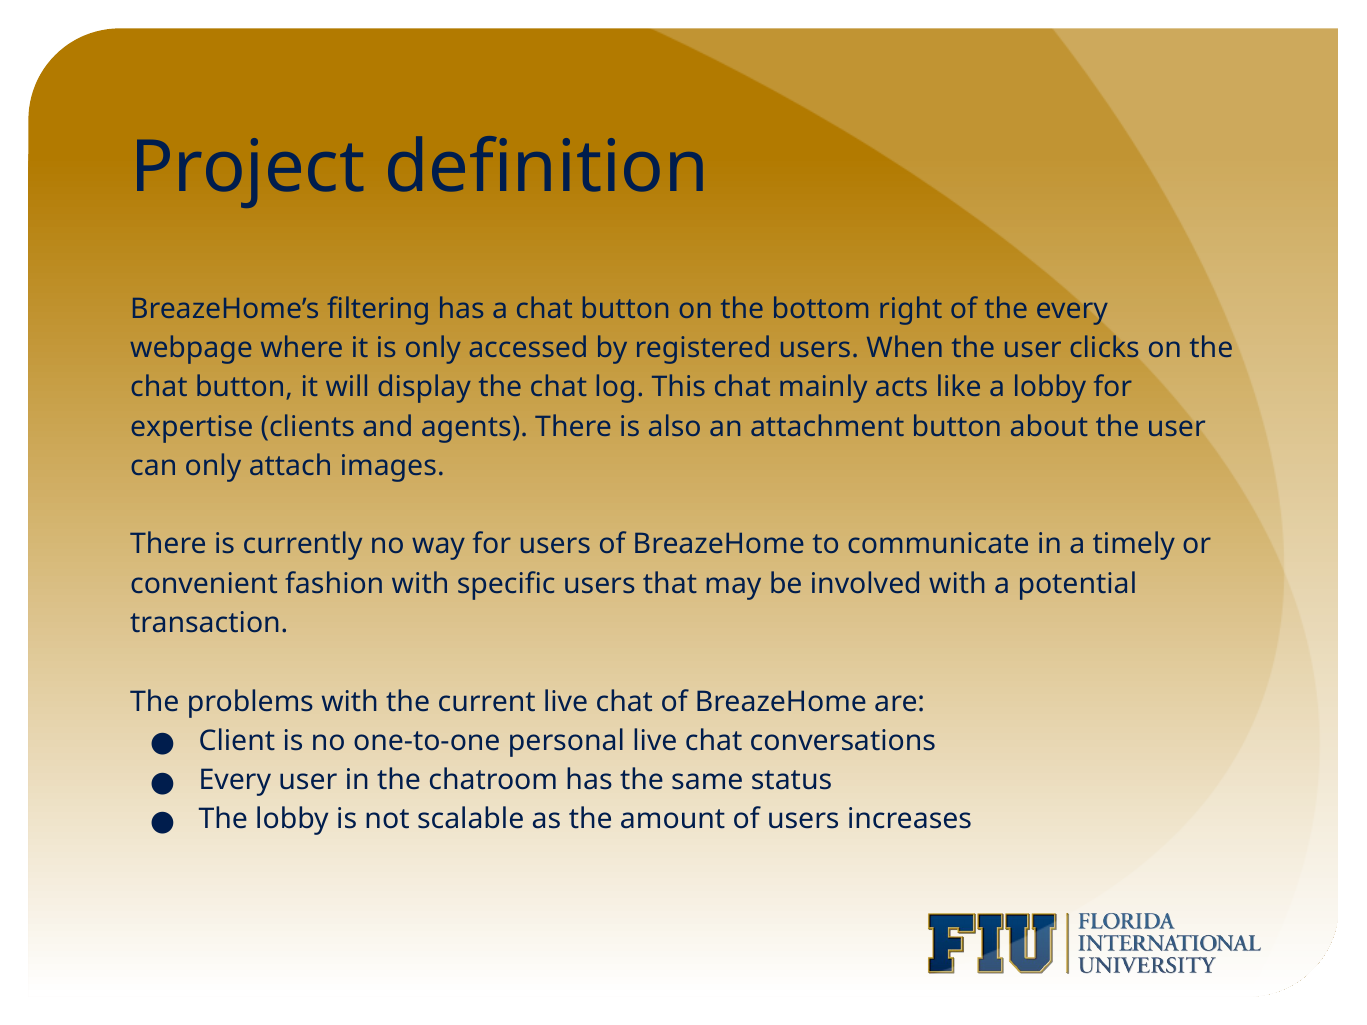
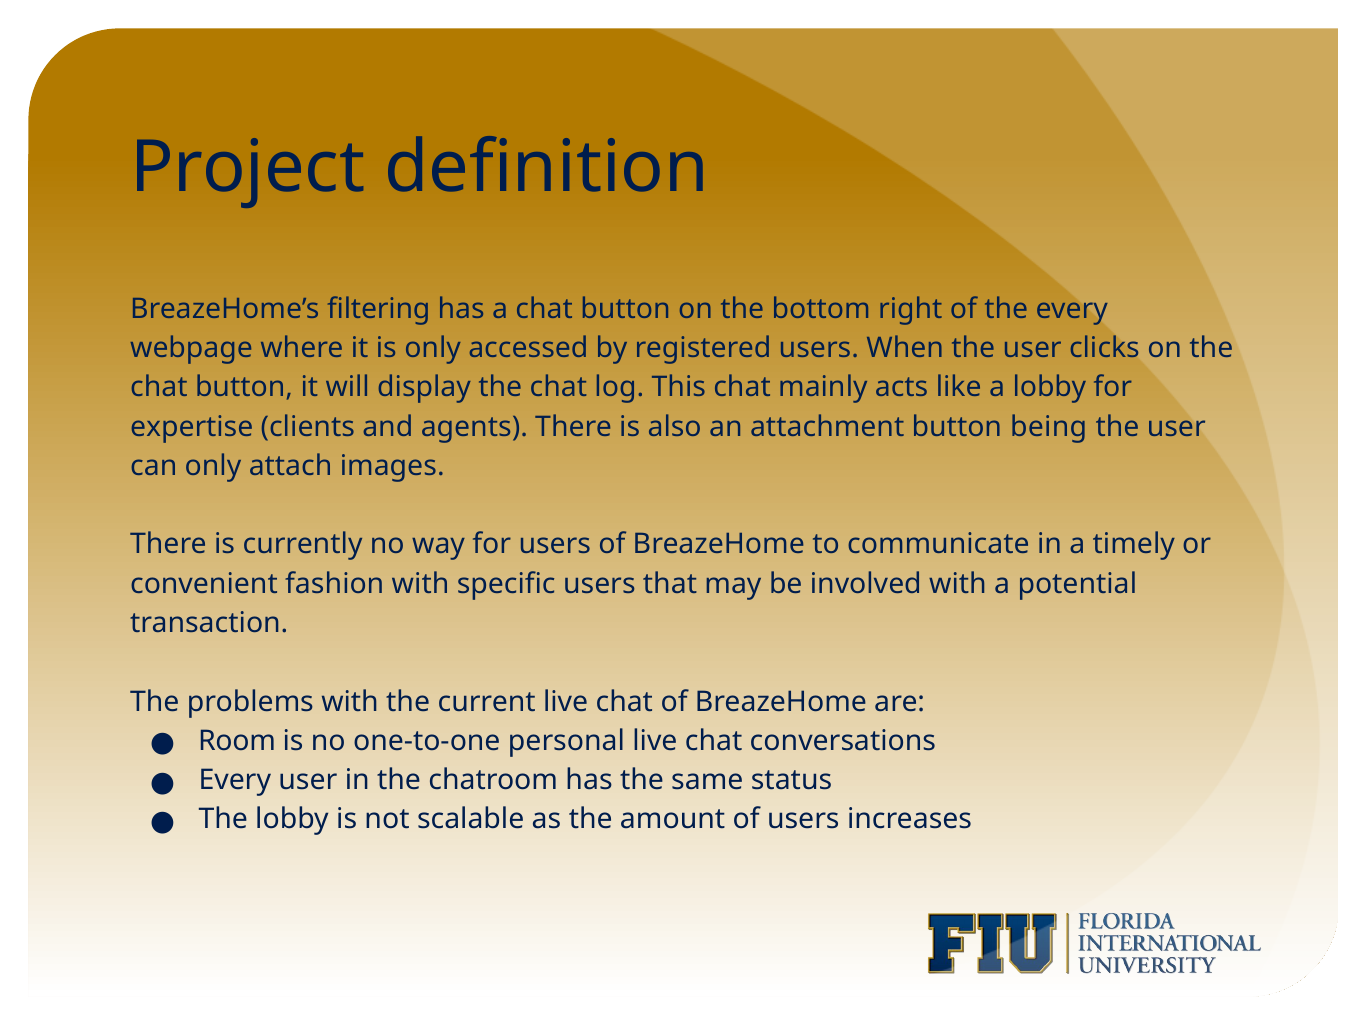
about: about -> being (1049, 427)
Client: Client -> Room (237, 741)
